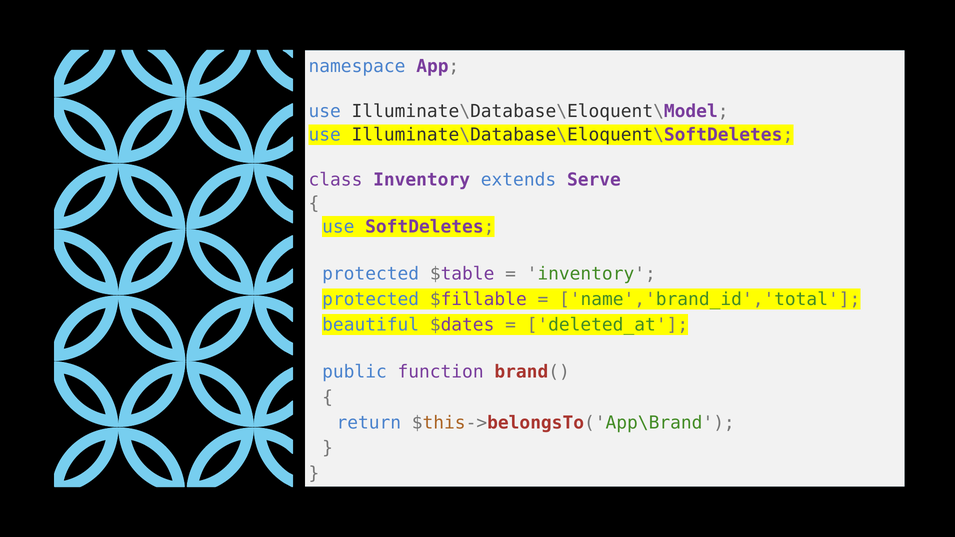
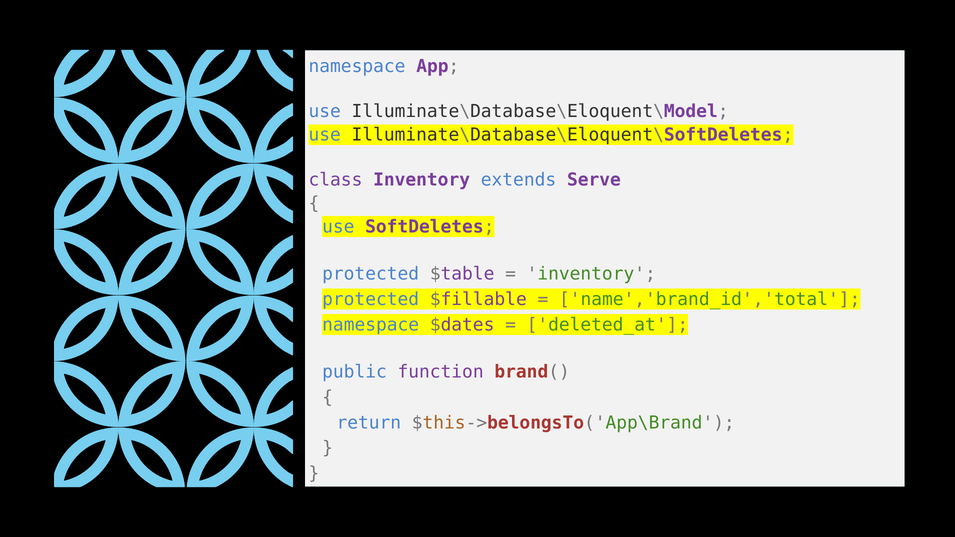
beautiful: beautiful -> namespace (371, 325)
